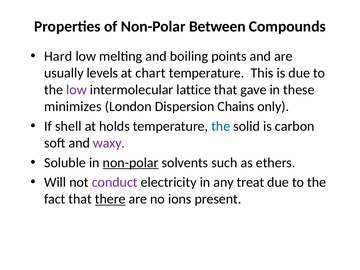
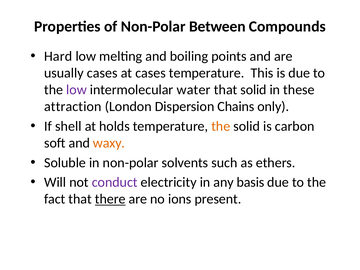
usually levels: levels -> cases (102, 73)
at chart: chart -> cases (151, 73)
lattice: lattice -> water (194, 90)
that gave: gave -> solid (253, 90)
minimizes: minimizes -> attraction (73, 107)
the colour: blue -> orange (221, 126)
waxy colour: purple -> orange (109, 143)
non-polar underline: present -> none (131, 163)
treat: treat -> basis (250, 182)
